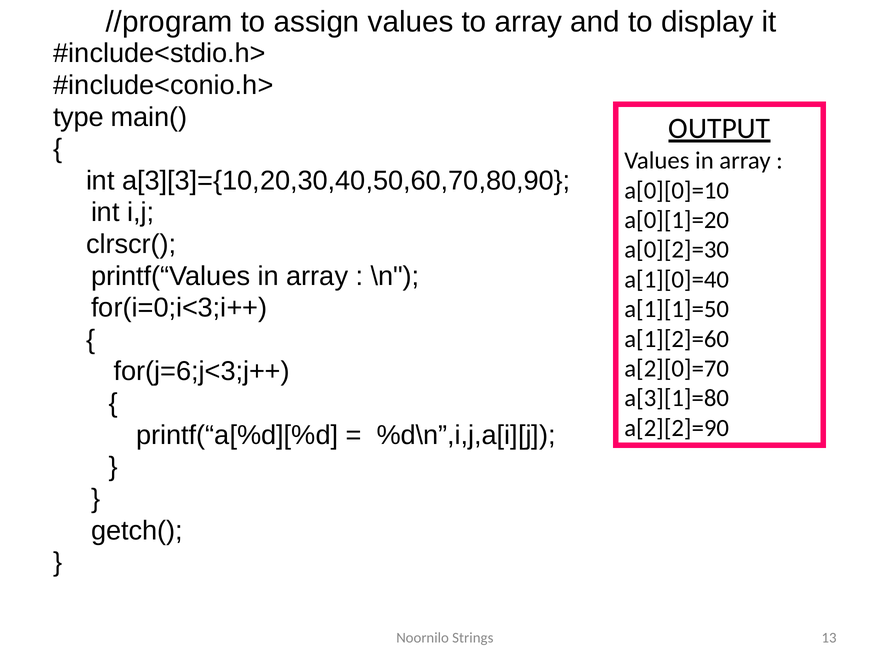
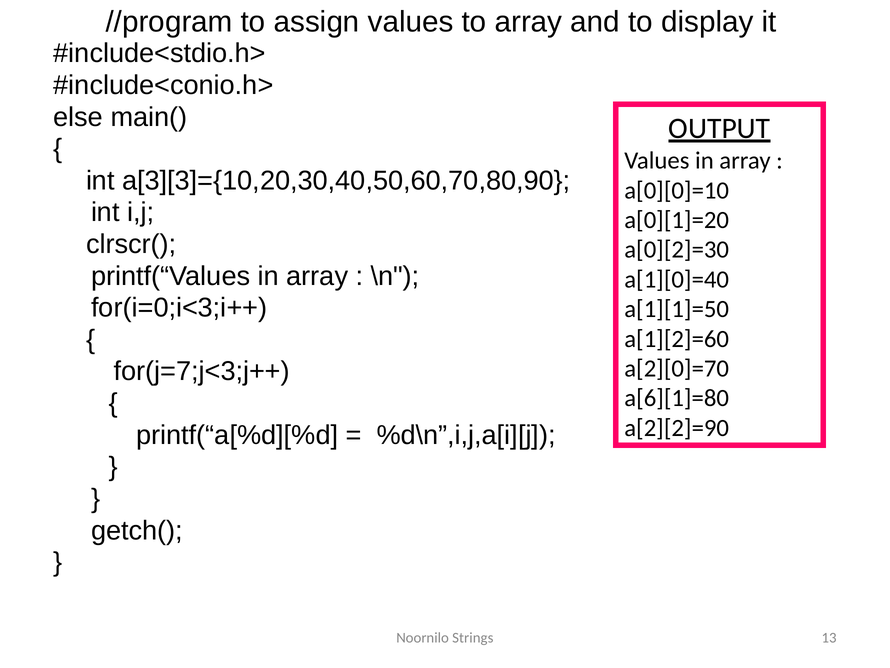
type: type -> else (78, 117)
for(j=6;j<3;j++: for(j=6;j<3;j++ -> for(j=7;j<3;j++ (202, 371)
a[3][1]=80: a[3][1]=80 -> a[6][1]=80 (677, 398)
